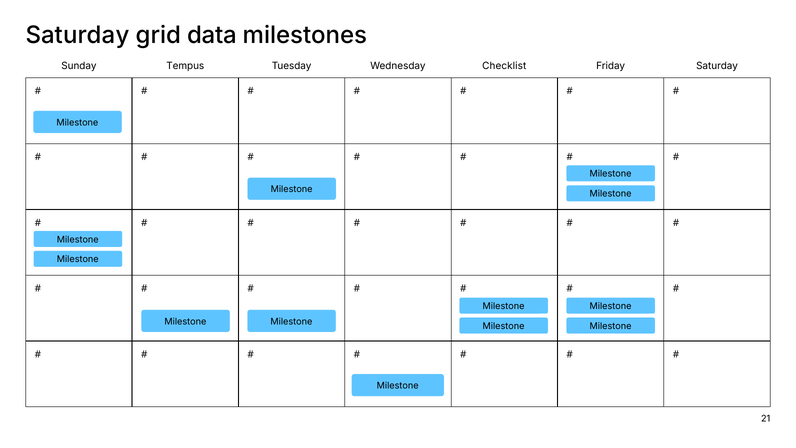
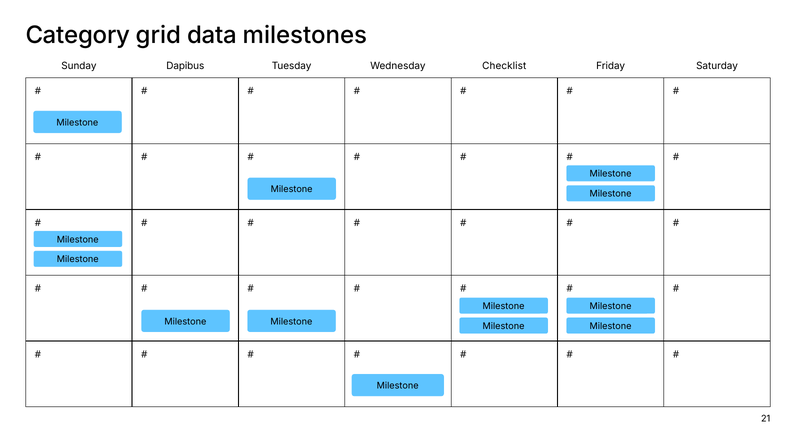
Saturday: Saturday -> Category (78, 35)
Tempus: Tempus -> Dapibus (185, 66)
